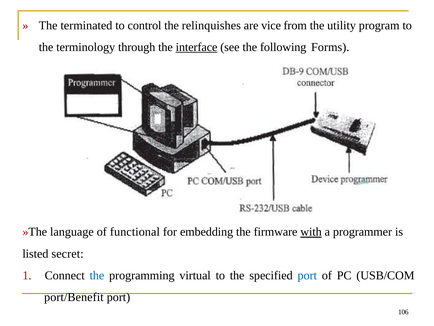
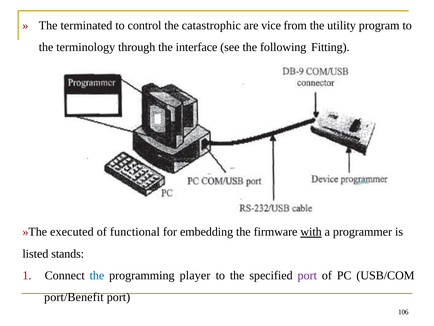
relinquishes: relinquishes -> catastrophic (211, 25)
interface underline: present -> none (197, 47)
Forms: Forms -> Fitting (330, 47)
language: language -> executed (72, 232)
secret: secret -> stands (68, 253)
virtual: virtual -> player (195, 275)
port colour: blue -> purple (307, 275)
